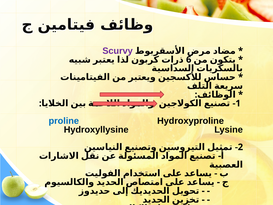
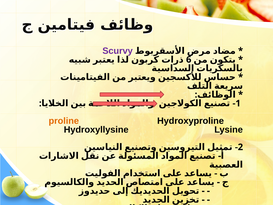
proline colour: blue -> orange (64, 121)
